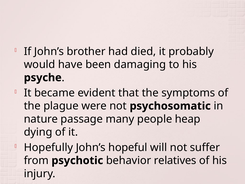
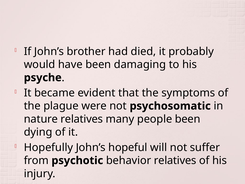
nature passage: passage -> relatives (82, 119)
people heap: heap -> been (188, 119)
